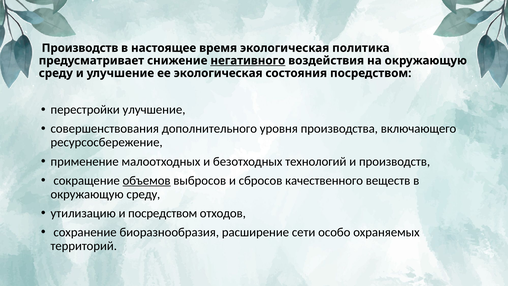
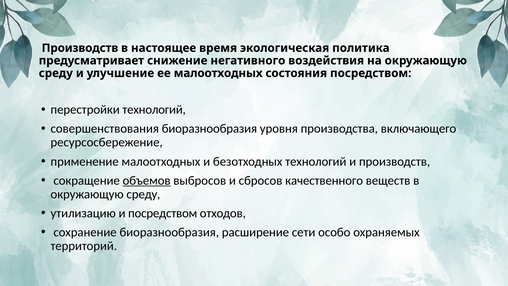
негативного underline: present -> none (248, 61)
ее экологическая: экологическая -> малоотходных (218, 73)
перестройки улучшение: улучшение -> технологий (154, 110)
совершенствования дополнительного: дополнительного -> биоразнообразия (209, 129)
